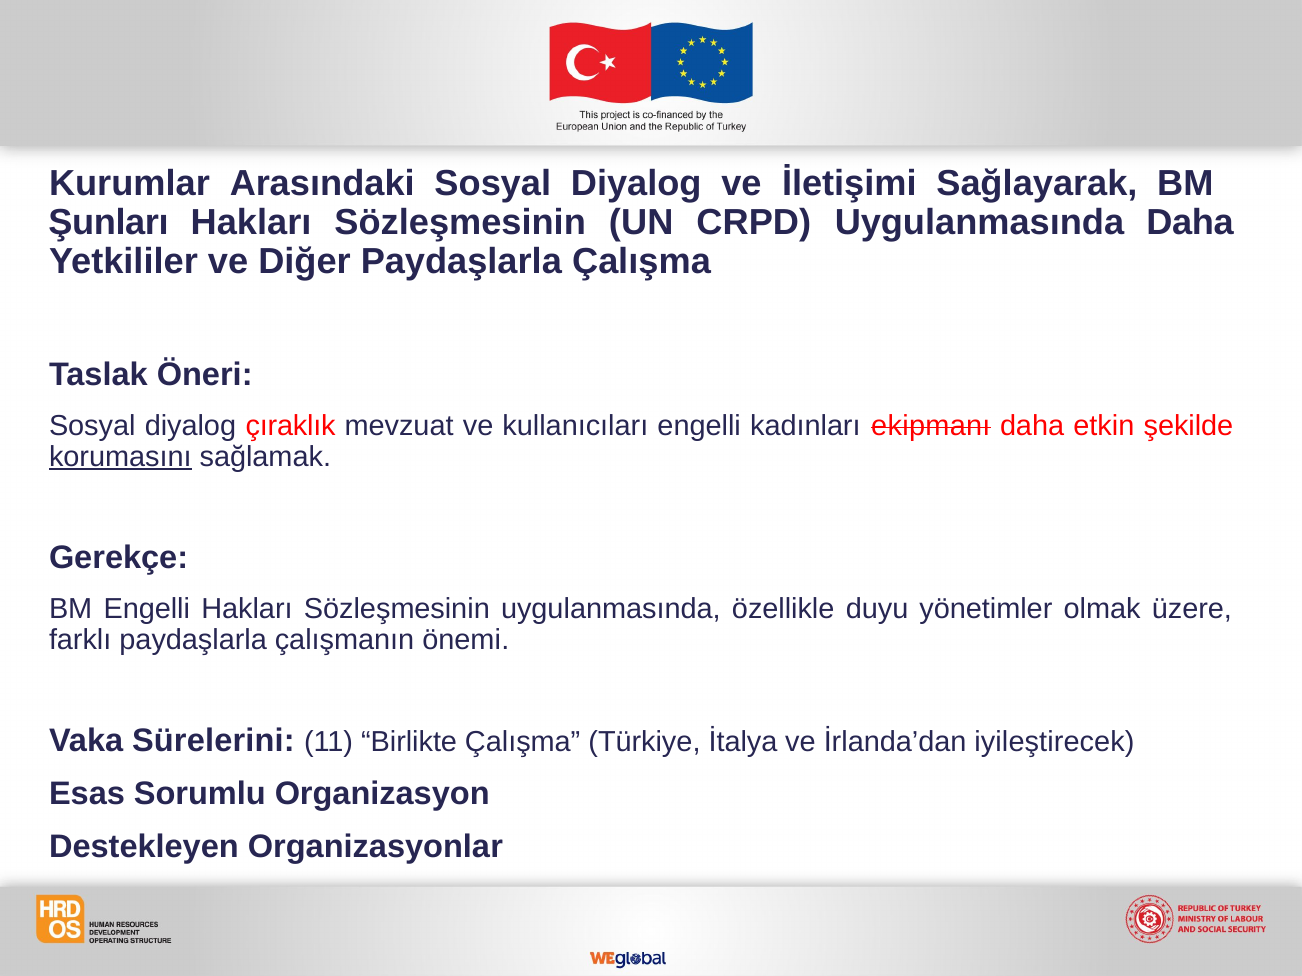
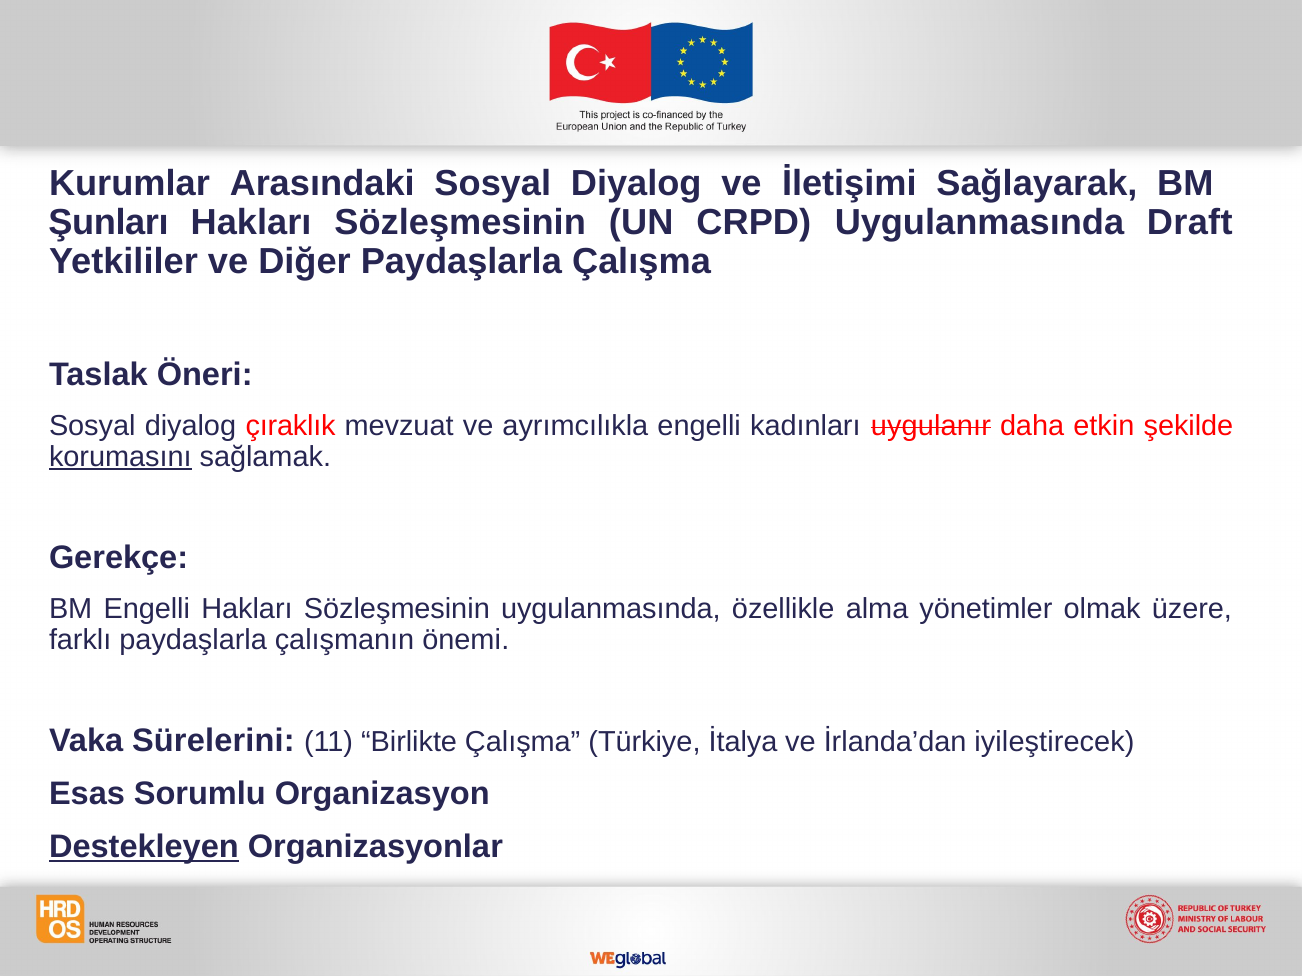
Uygulanmasında Daha: Daha -> Draft (1190, 223)
kullanıcıları: kullanıcıları -> ayrımcılıkla (575, 426)
ekipmanı: ekipmanı -> uygulanır (931, 426)
duyu: duyu -> alma (877, 609)
Destekleyen underline: none -> present (144, 847)
